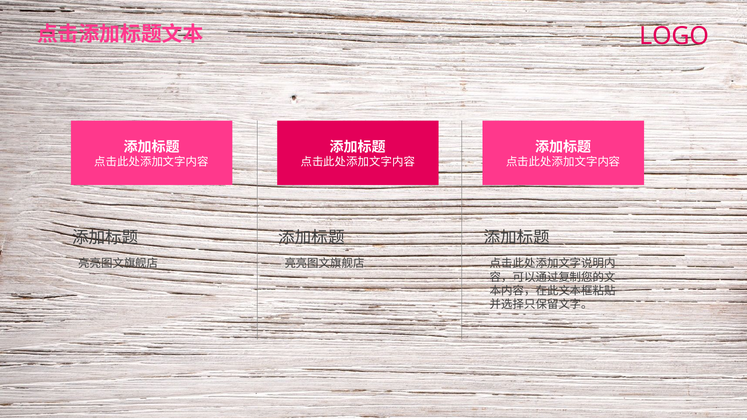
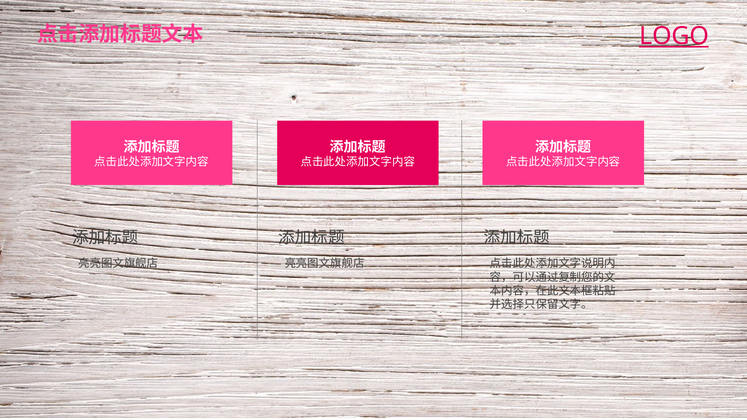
LOGO underline: none -> present (674, 36)
